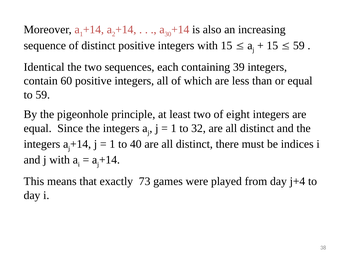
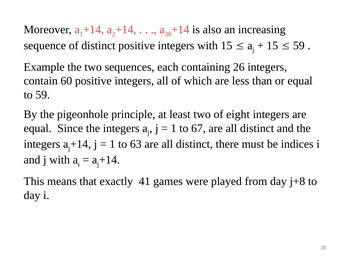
Identical: Identical -> Example (44, 67)
39: 39 -> 26 (239, 67)
32: 32 -> 67 (198, 128)
40: 40 -> 63 (136, 144)
73: 73 -> 41 (145, 182)
j+4: j+4 -> j+8 (297, 182)
